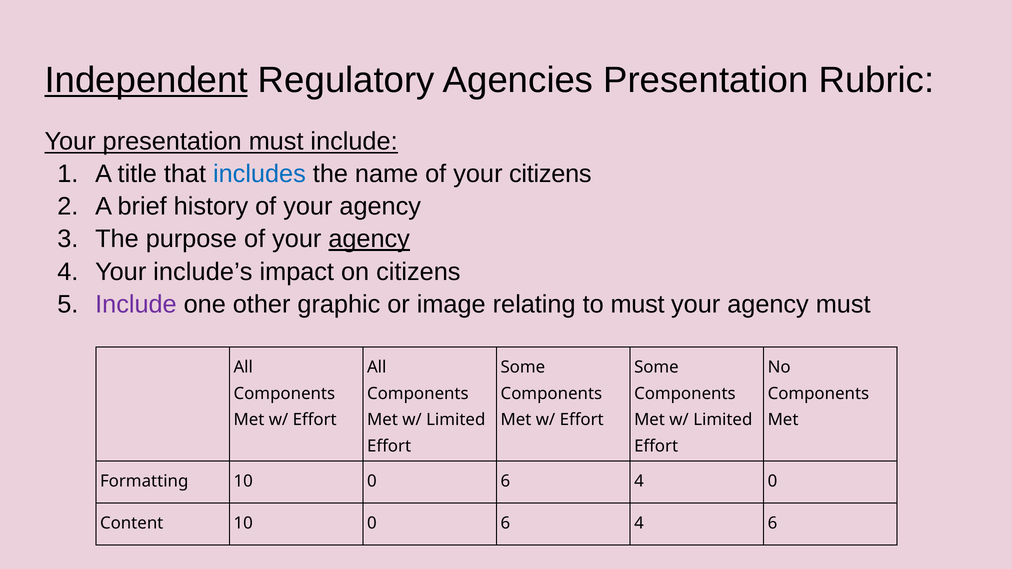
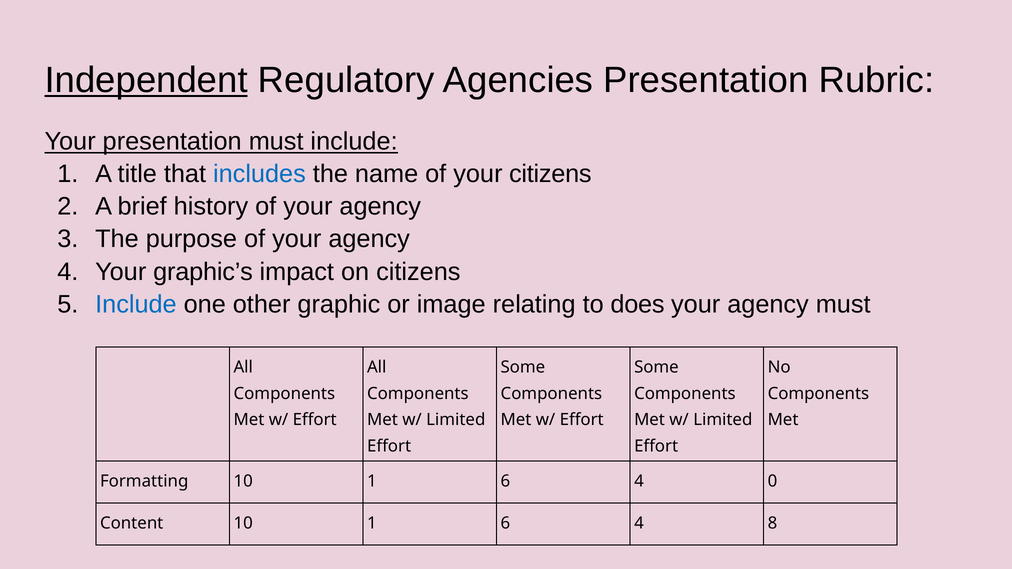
agency underline: present -> none (369, 239)
include’s: include’s -> graphic’s (203, 272)
Include colour: purple -> blue (136, 304)
to must: must -> does (638, 304)
Formatting 10 0: 0 -> 1 (372, 481)
Content 10 0: 0 -> 1 (372, 523)
4 6: 6 -> 8 (772, 523)
